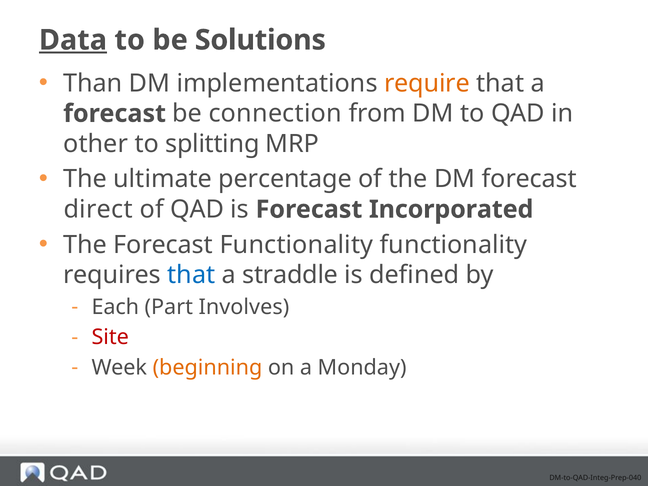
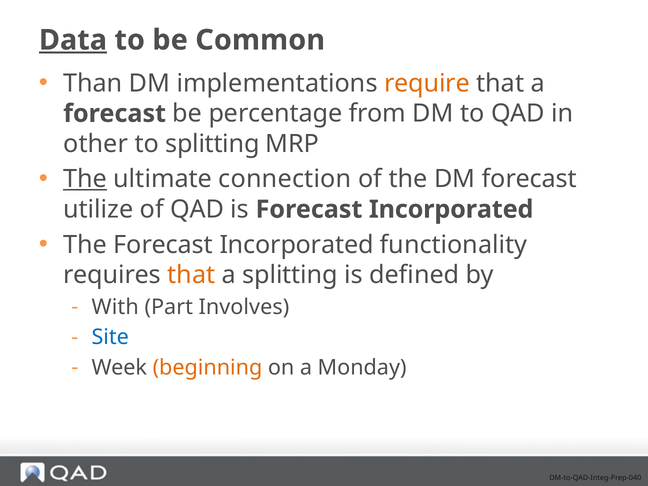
Solutions: Solutions -> Common (260, 40)
connection: connection -> percentage (275, 114)
The underline: none -> present (85, 179)
percentage: percentage -> connection (285, 179)
direct: direct -> utilize (98, 209)
The Forecast Functionality: Functionality -> Incorporated (297, 245)
that colour: blue -> orange (191, 275)
a straddle: straddle -> splitting (290, 275)
Each: Each -> With (115, 307)
Site colour: red -> blue (110, 337)
